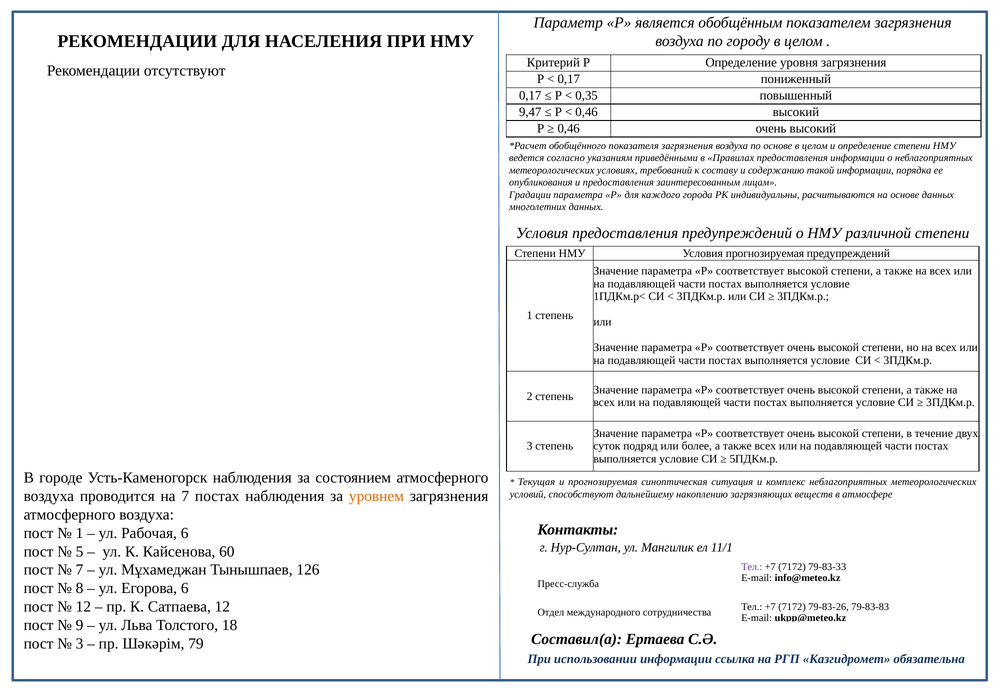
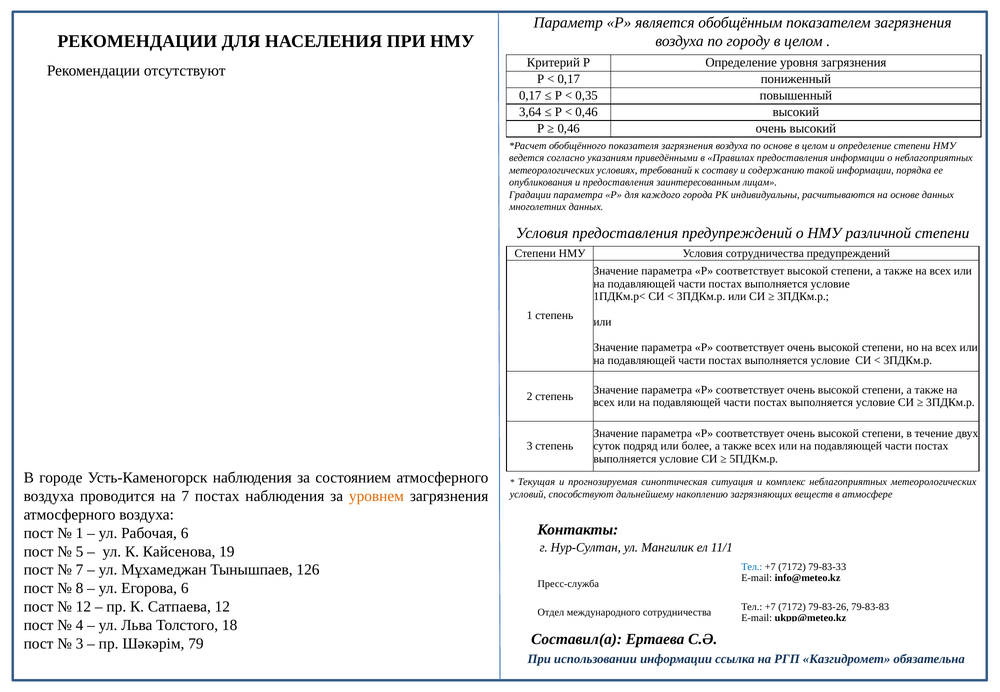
9,47: 9,47 -> 3,64 (530, 112)
Условия прогнозируемая: прогнозируемая -> сотрудничества (765, 253)
60: 60 -> 19 (227, 552)
Тел colour: purple -> blue (752, 567)
9: 9 -> 4 (80, 626)
